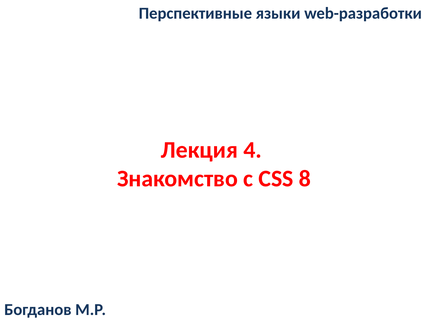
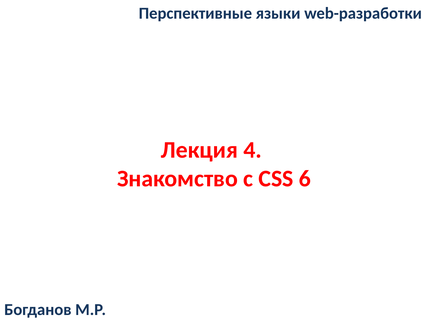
8: 8 -> 6 (305, 179)
